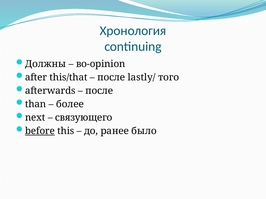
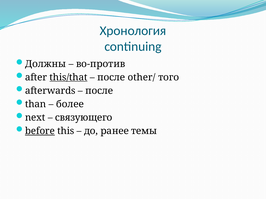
во-opinion: во-opinion -> во-против (101, 64)
this/that underline: none -> present (68, 77)
lastly/: lastly/ -> other/ (142, 77)
было: было -> темы (144, 131)
